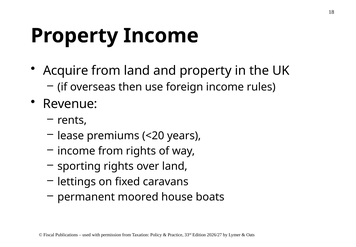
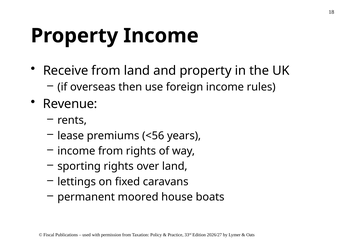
Acquire: Acquire -> Receive (66, 70)
<20: <20 -> <56 (153, 135)
